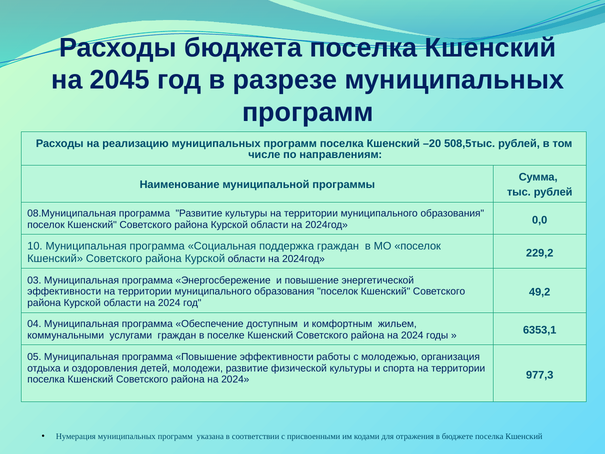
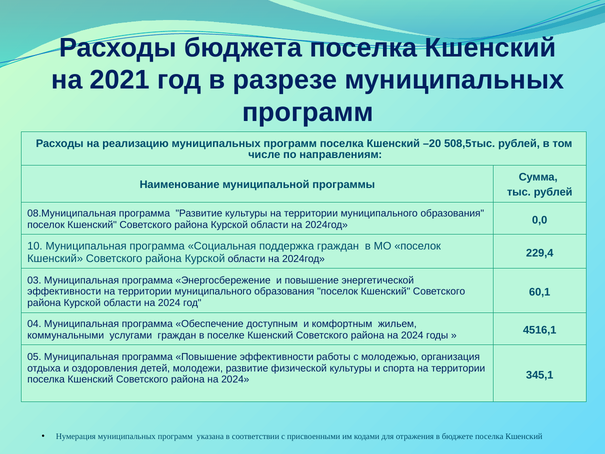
2045: 2045 -> 2021 (120, 80)
229,2: 229,2 -> 229,4 (540, 253)
49,2: 49,2 -> 60,1 (540, 292)
6353,1: 6353,1 -> 4516,1 (540, 330)
977,3: 977,3 -> 345,1 (540, 375)
